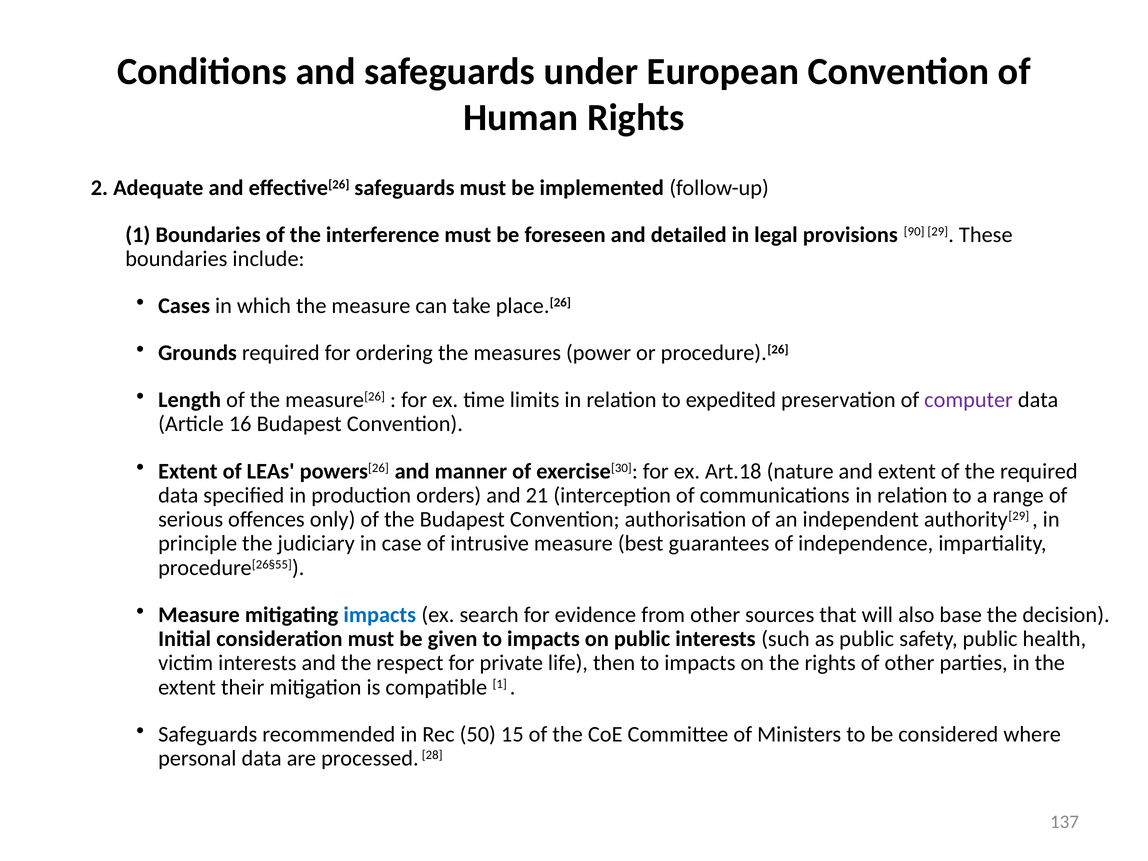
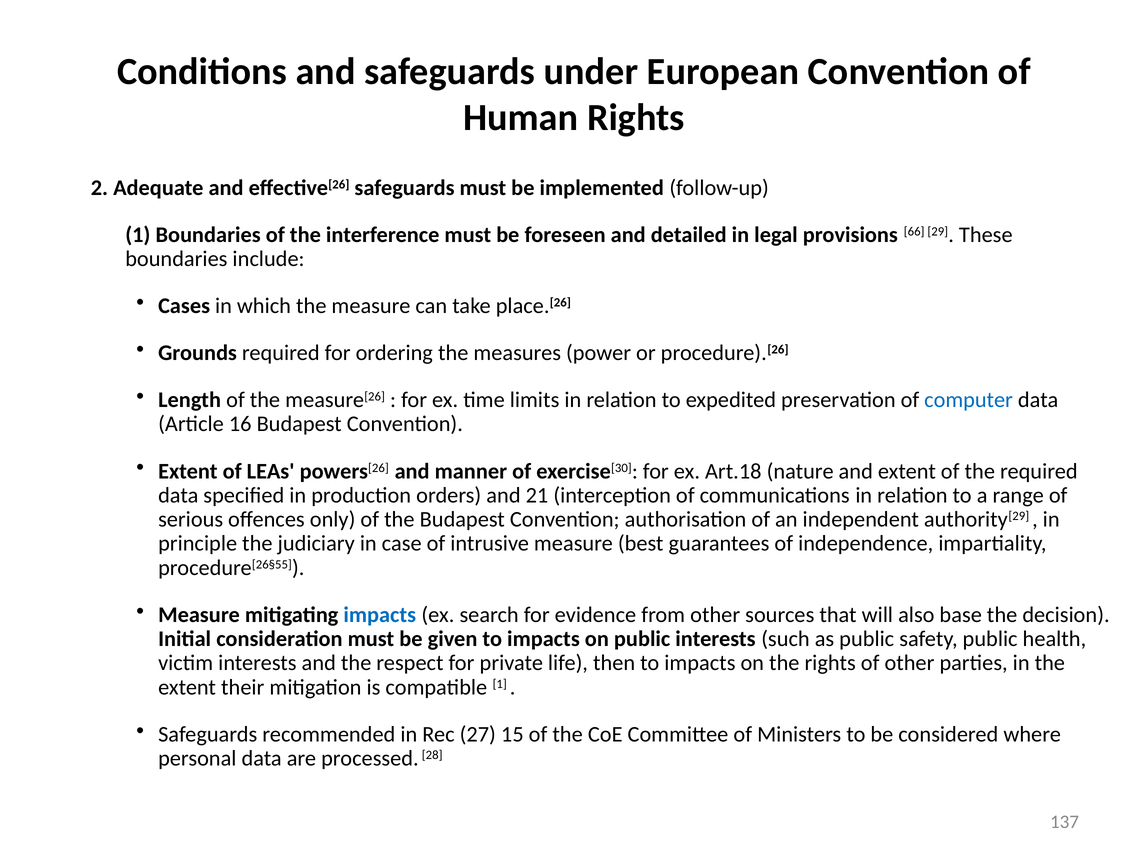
90: 90 -> 66 (914, 231)
computer colour: purple -> blue (969, 400)
50: 50 -> 27 (478, 734)
